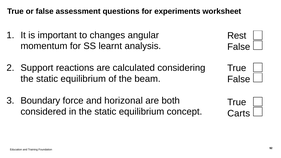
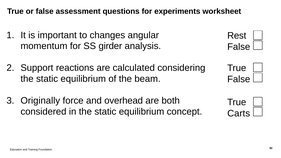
learnt: learnt -> girder (110, 46)
Boundary: Boundary -> Originally (40, 101)
horizonal: horizonal -> overhead (124, 101)
